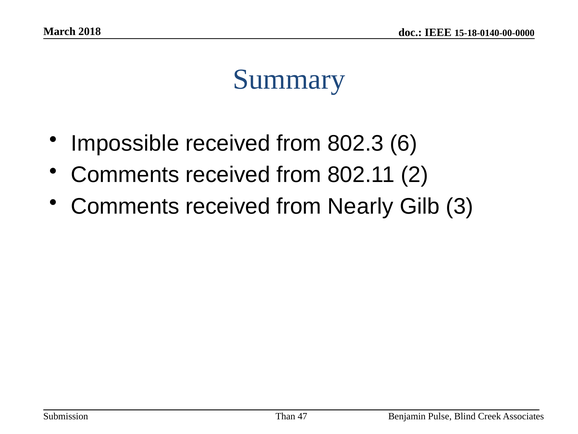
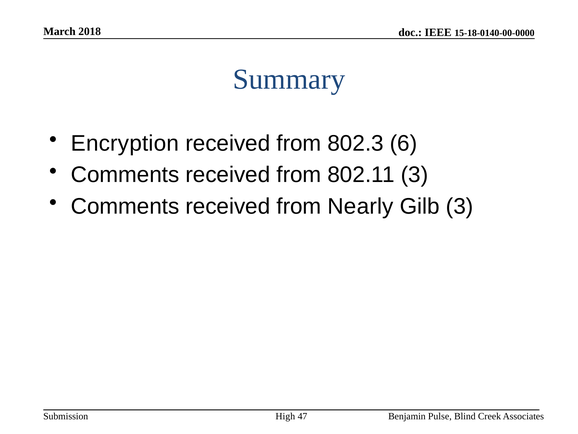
Impossible: Impossible -> Encryption (125, 143)
802.11 2: 2 -> 3 (414, 175)
Than: Than -> High (285, 416)
